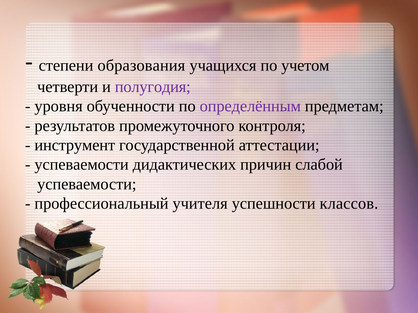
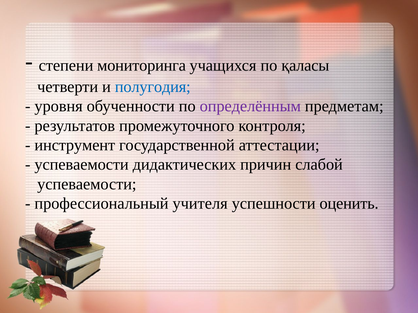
образования: образования -> мониторинга (142, 66)
учетом: учетом -> қаласы (305, 66)
полугодия colour: purple -> blue (153, 87)
классов: классов -> оценить (349, 204)
